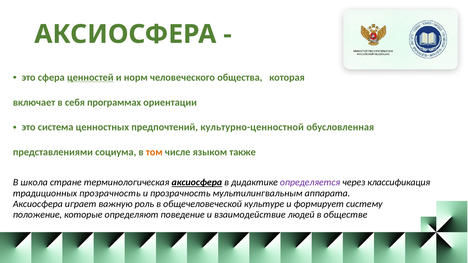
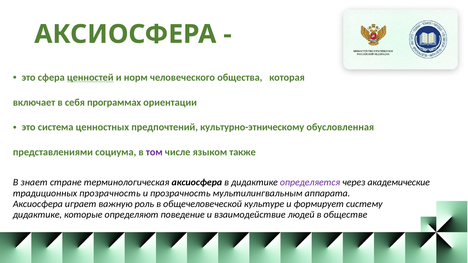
культурно-ценностной: культурно-ценностной -> культурно-этническому (252, 127)
том colour: orange -> purple (154, 152)
школа: школа -> знает (34, 183)
аксиосфера underline: present -> none (197, 183)
классификация: классификация -> академические (399, 183)
положение: положение -> дидактике (37, 215)
